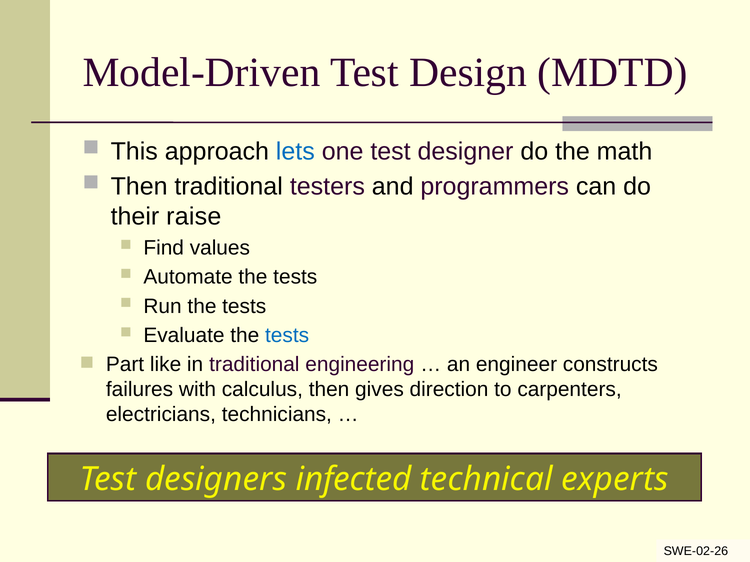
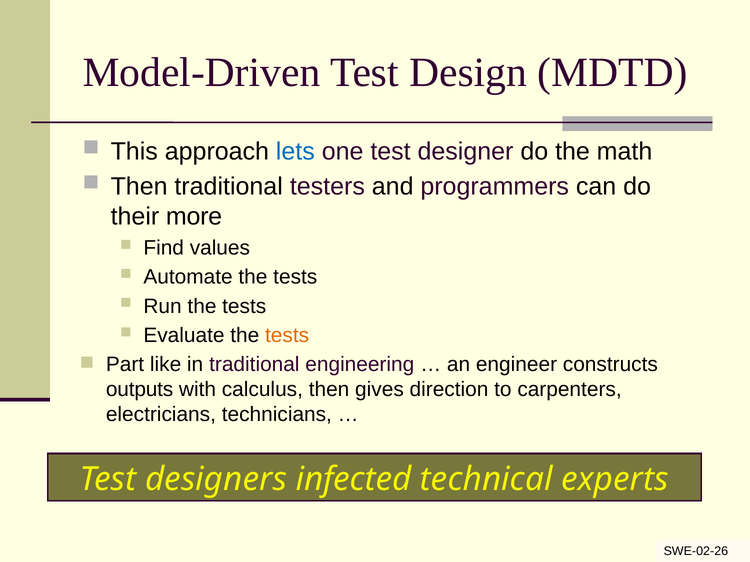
raise: raise -> more (194, 217)
tests colour: blue -> orange (287, 336)
failures: failures -> outputs (140, 390)
